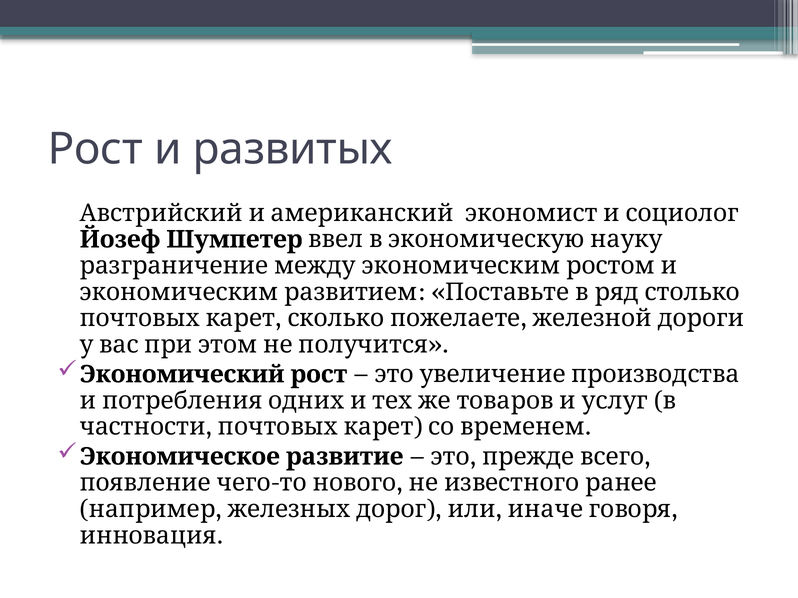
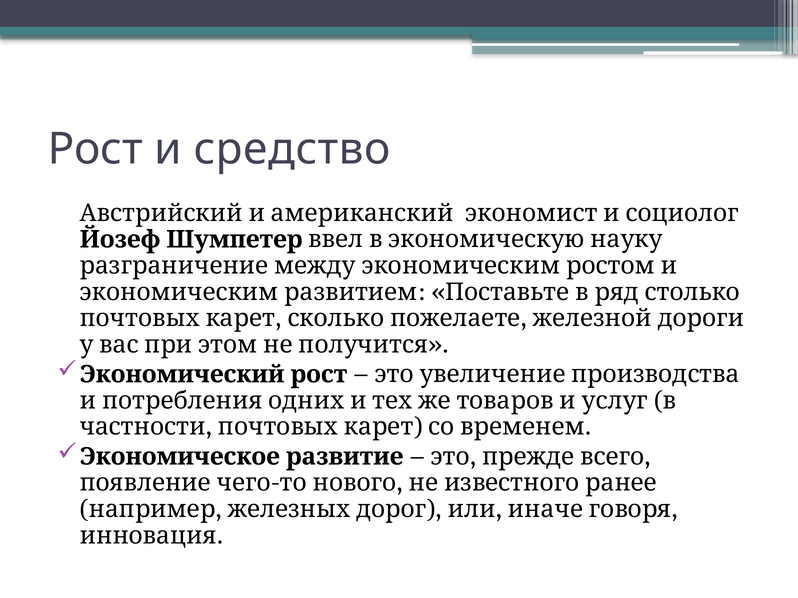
развитых: развитых -> средство (292, 149)
